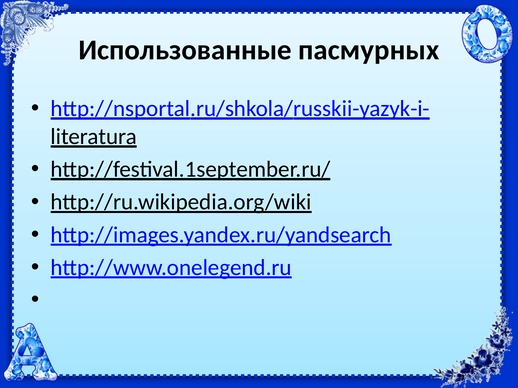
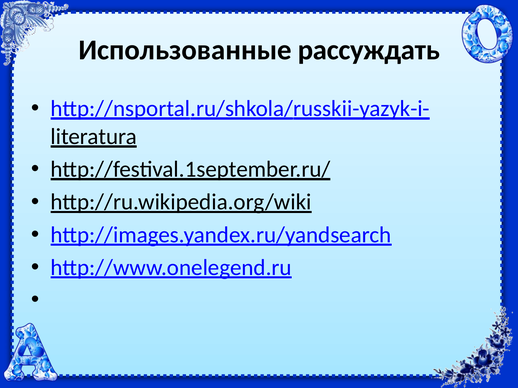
пасмурных: пасмурных -> рассуждать (369, 50)
